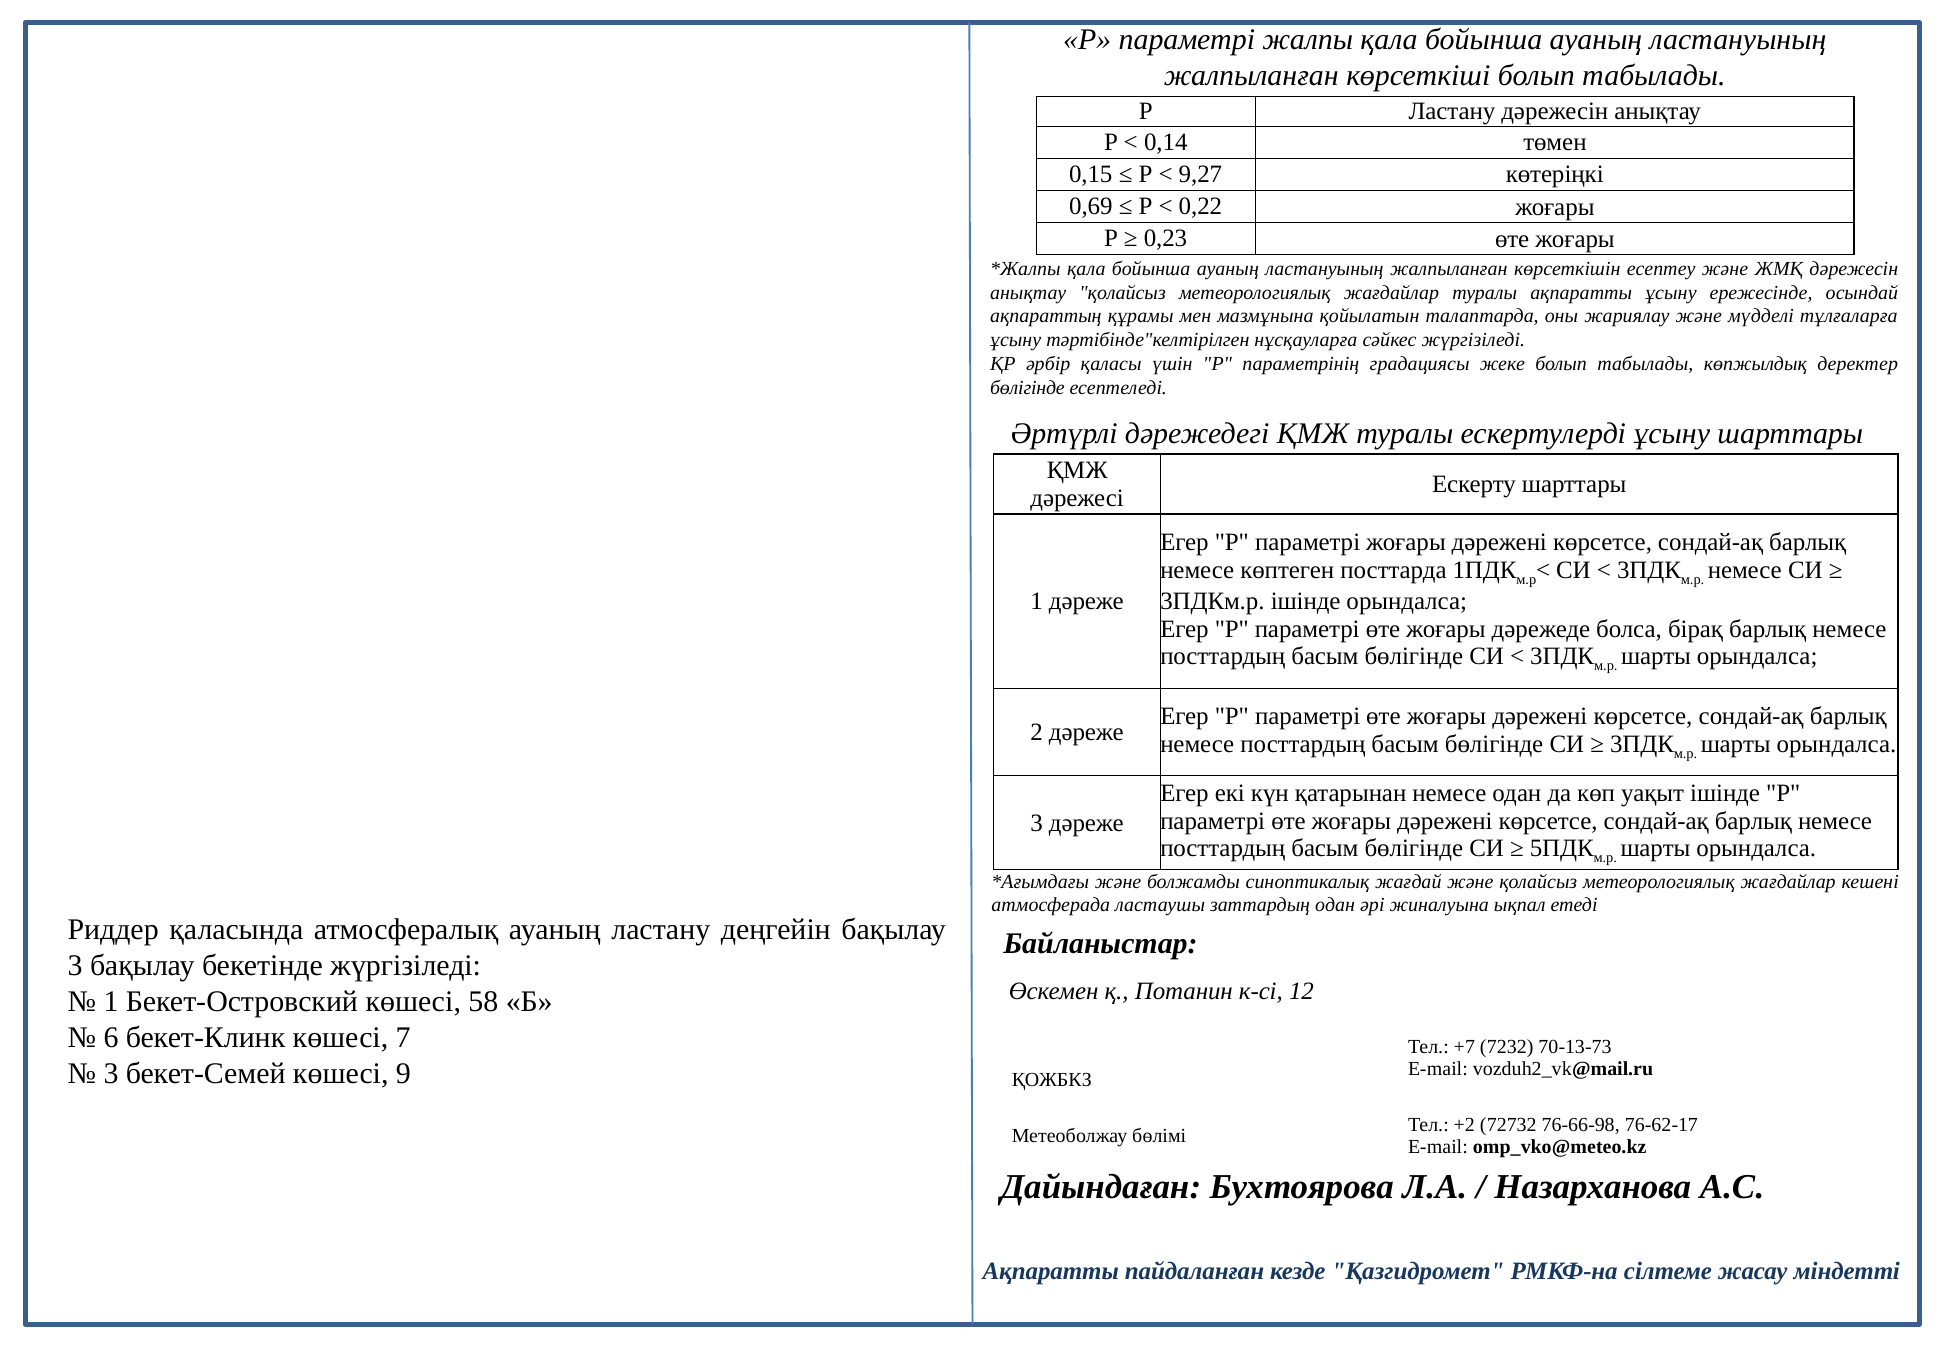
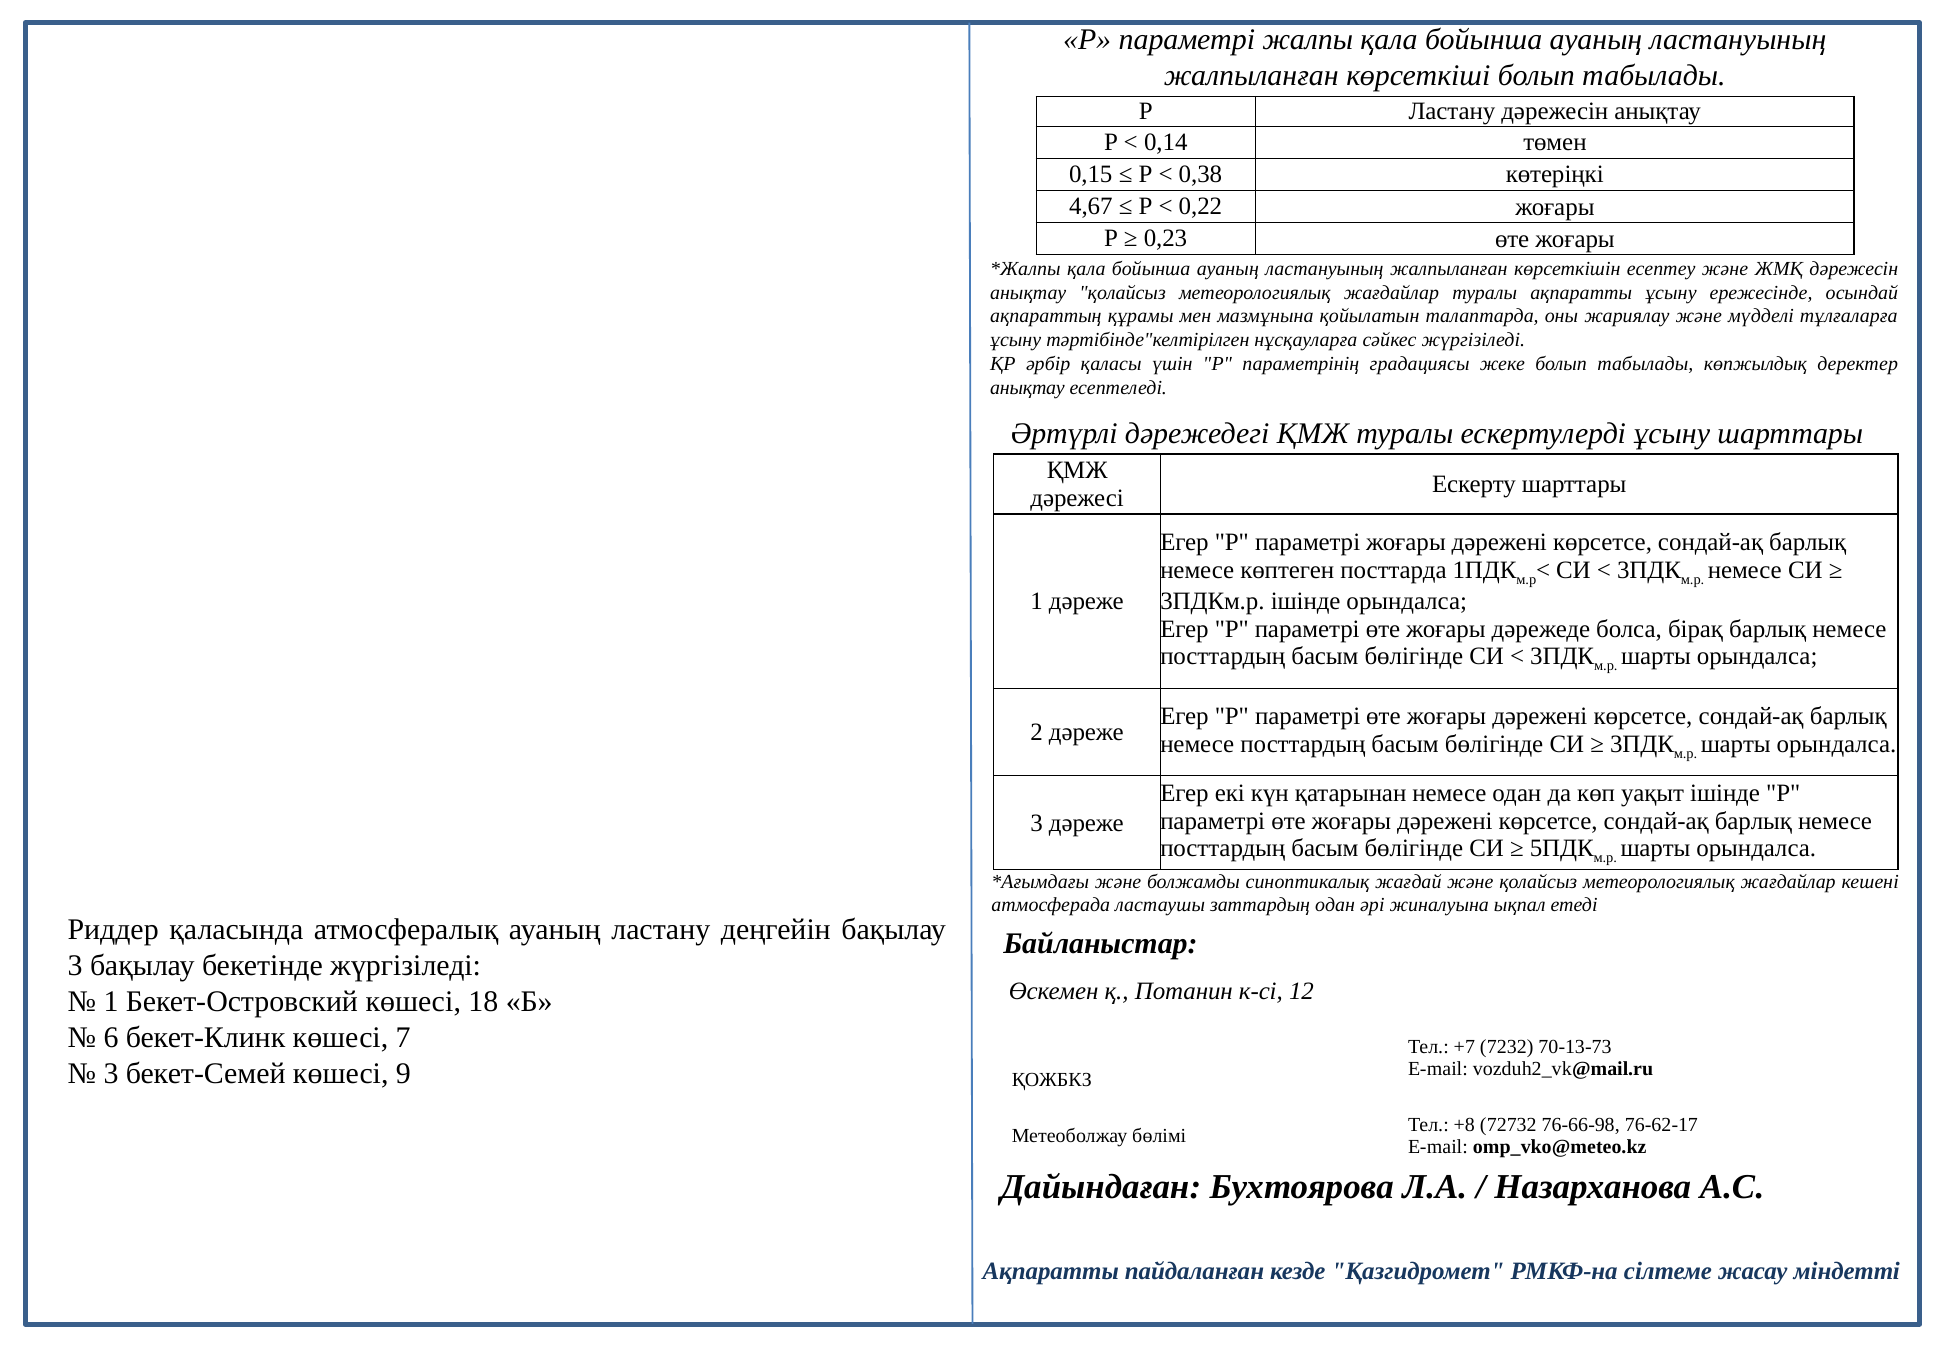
9,27: 9,27 -> 0,38 (1200, 174)
0,69: 0,69 -> 4,67 (1091, 206)
бөлігінде: бөлігінде -> анықтау (1027, 388)
58: 58 -> 18 (483, 1001)
+2: +2 -> +8 (1464, 1124)
